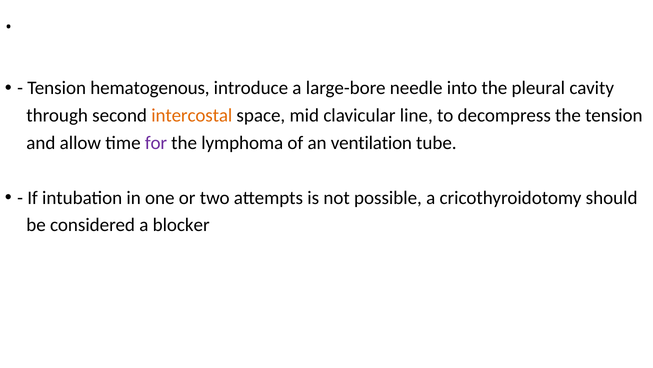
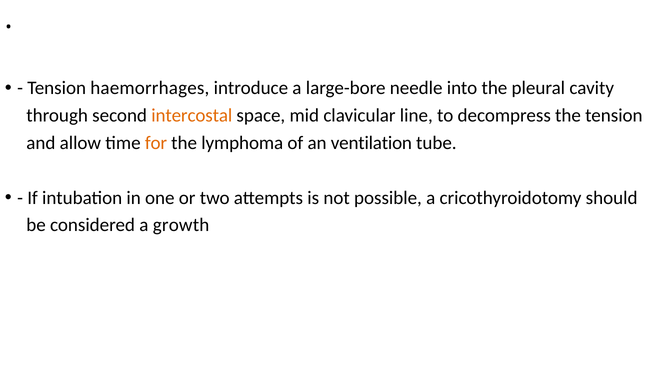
hematogenous: hematogenous -> haemorrhages (150, 88)
for colour: purple -> orange (156, 143)
blocker: blocker -> growth (181, 225)
